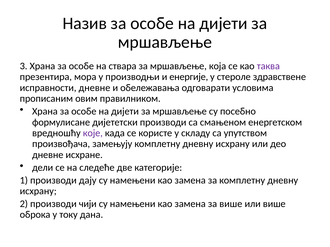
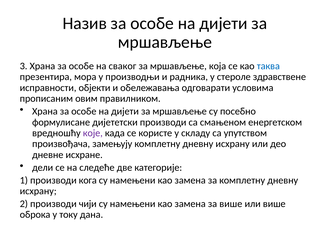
ствара: ствара -> сваког (122, 66)
таква colour: purple -> blue (268, 66)
енергије: енергије -> рaдникa (189, 77)
исправности дневне: дневне -> објекти (95, 88)
дају: дају -> кога (88, 181)
